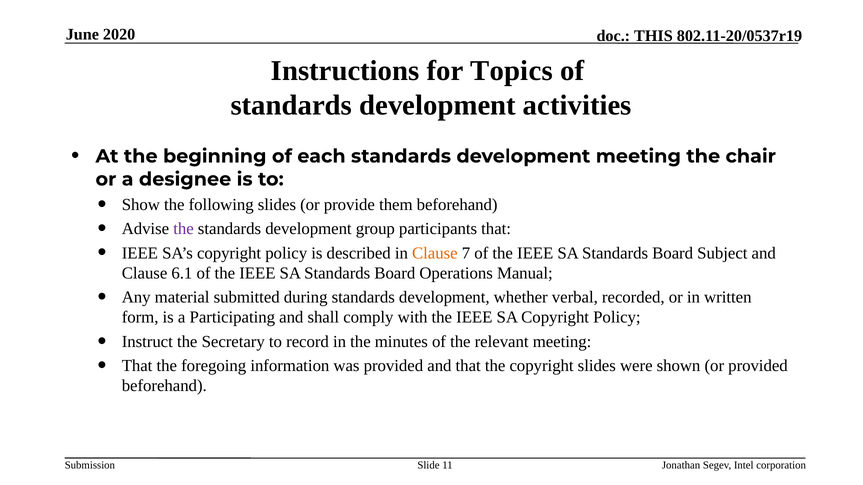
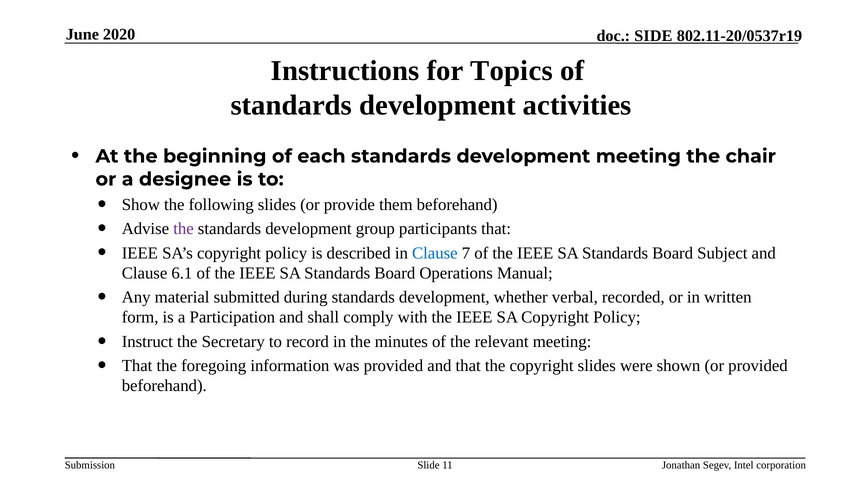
THIS: THIS -> SIDE (653, 36)
Clause colour: orange -> blue (435, 253)
Participating: Participating -> Participation (232, 318)
